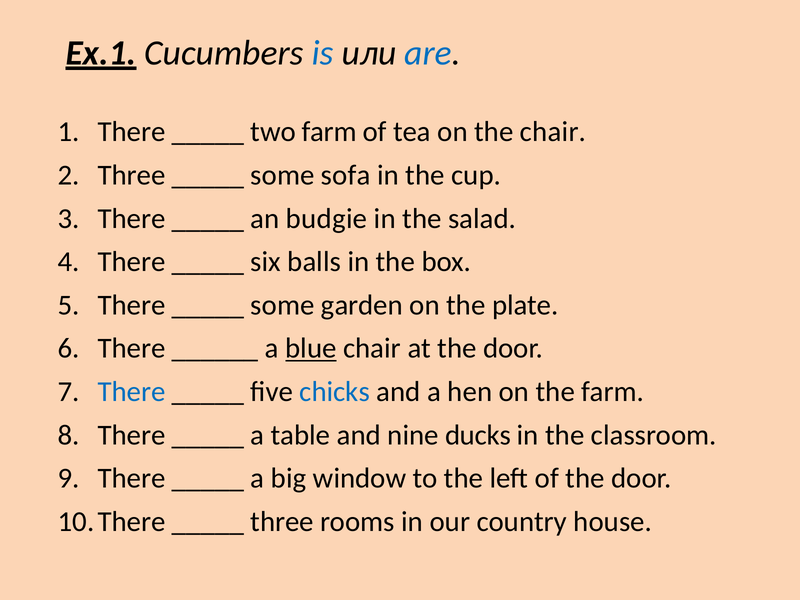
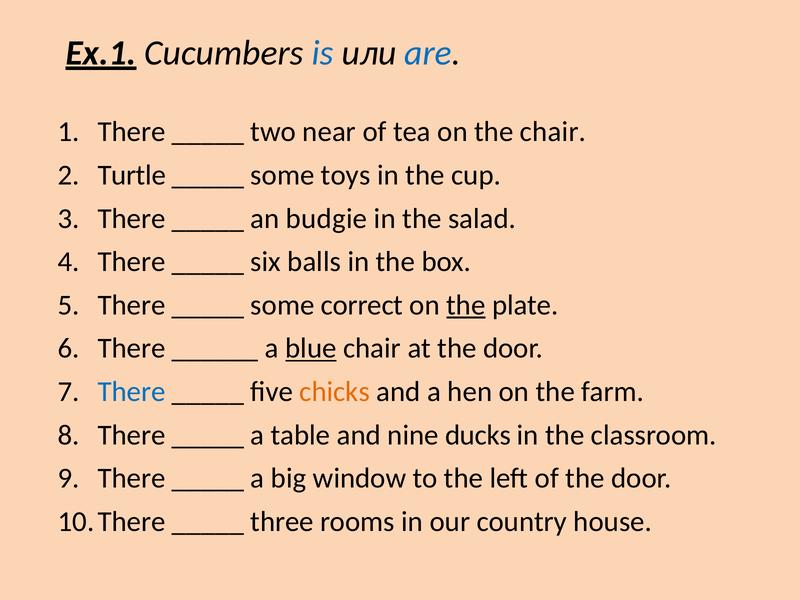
two farm: farm -> near (329, 132)
Three: Three -> Turtle (132, 175)
sofa: sofa -> toys (346, 175)
garden: garden -> correct (362, 305)
the underline: none -> present (466, 305)
chicks colour: blue -> orange (335, 392)
